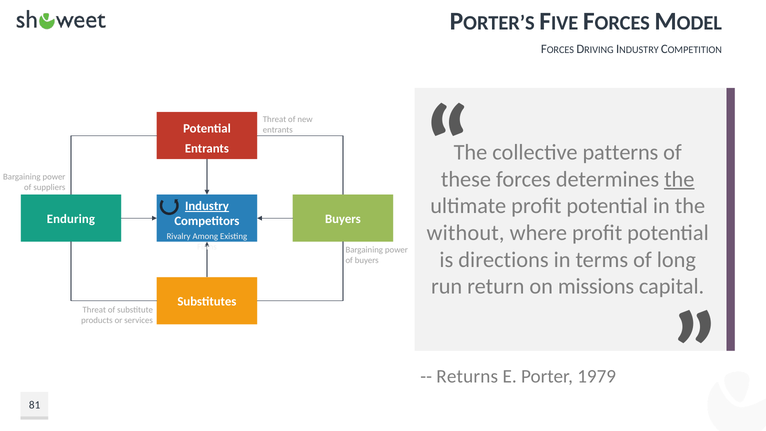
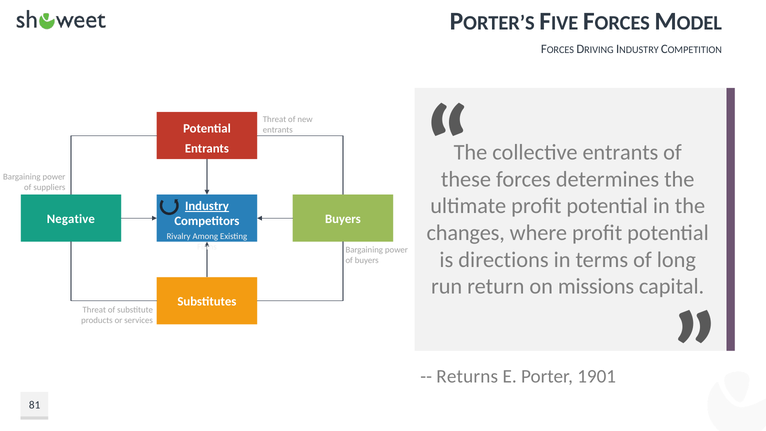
collective patterns: patterns -> entrants (620, 152)
the underline: present -> none (679, 179)
Enduring: Enduring -> Negative (71, 219)
without: without -> changes (466, 233)
1979: 1979 -> 1901 (597, 377)
